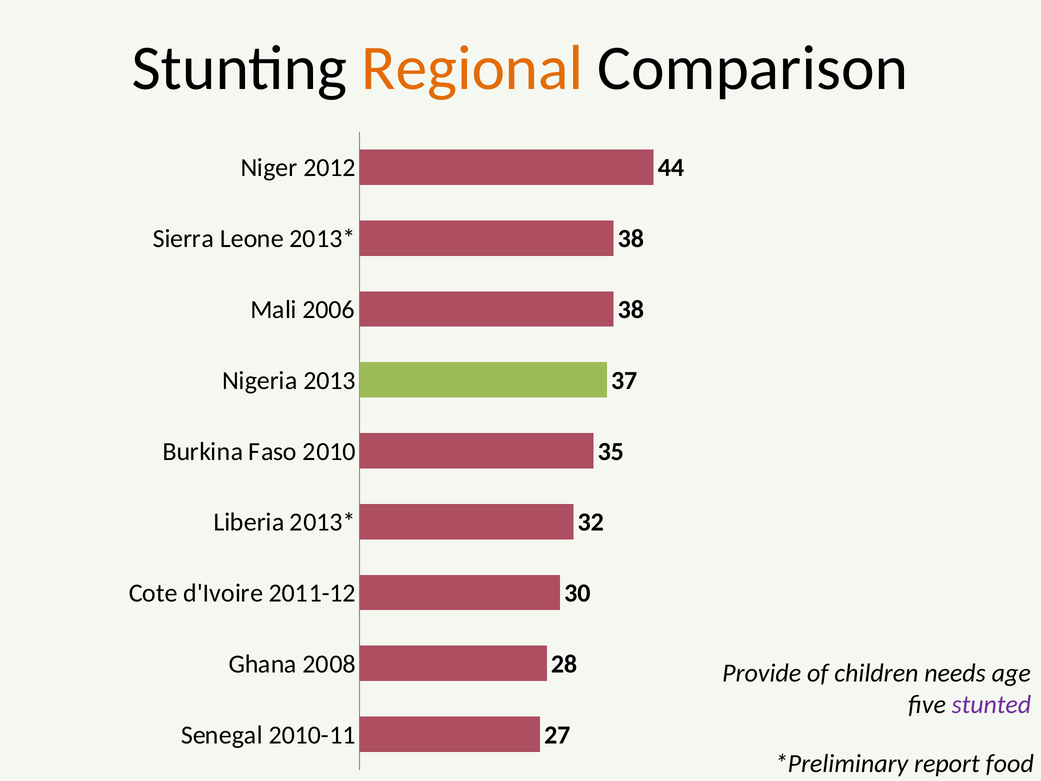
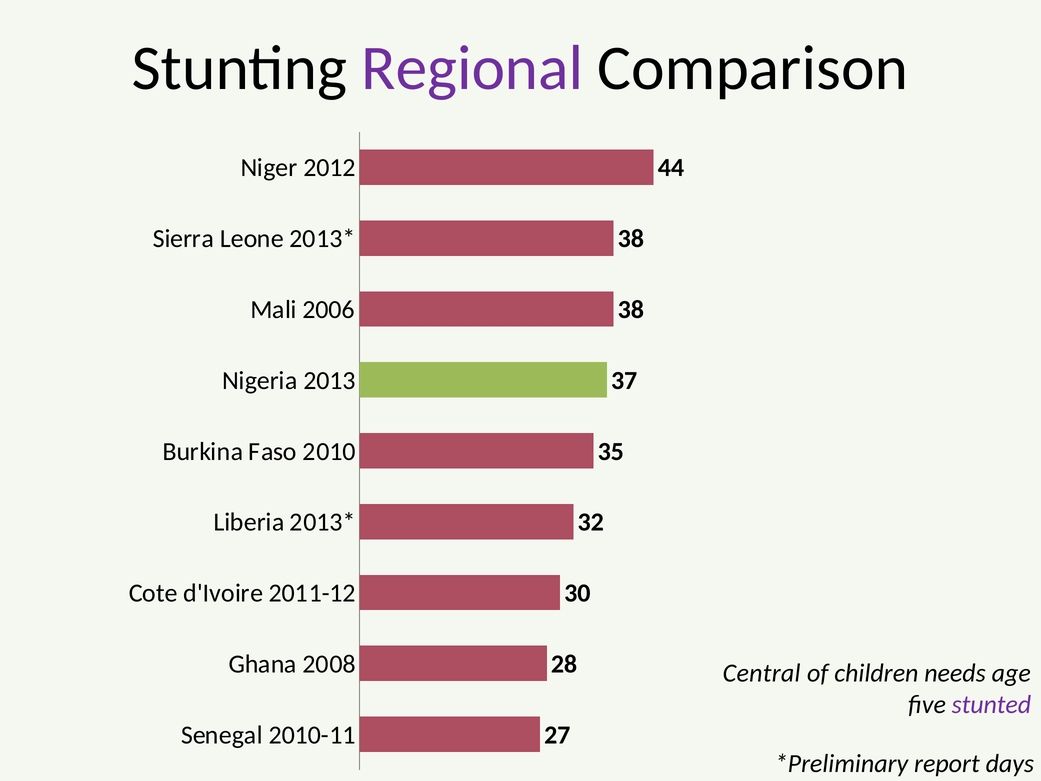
Regional colour: orange -> purple (472, 68)
Provide: Provide -> Central (762, 673)
food: food -> days (1010, 763)
